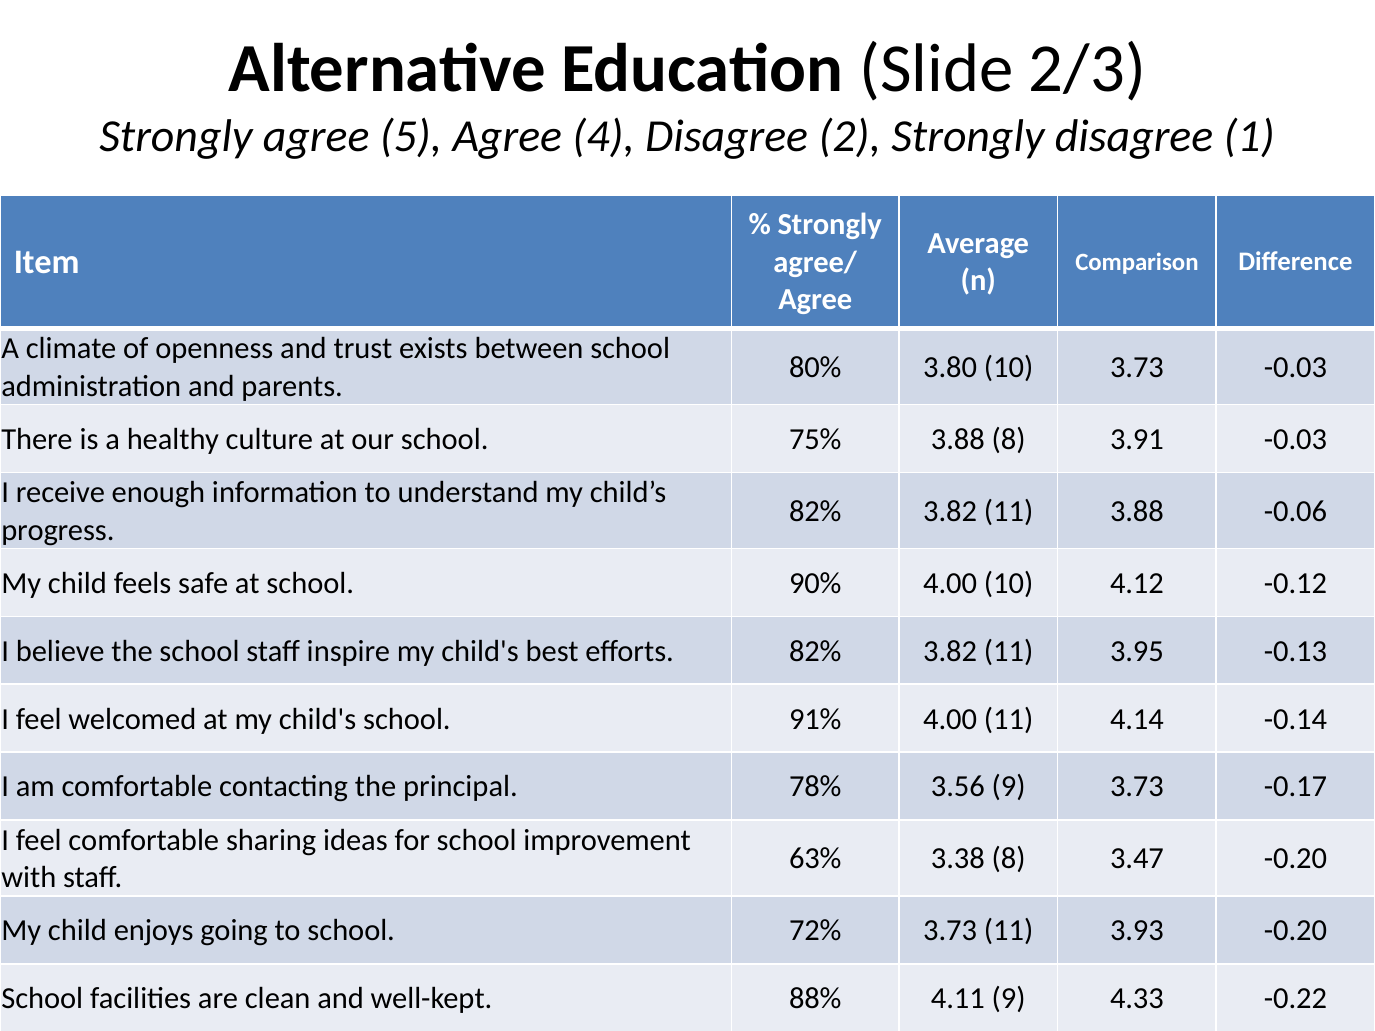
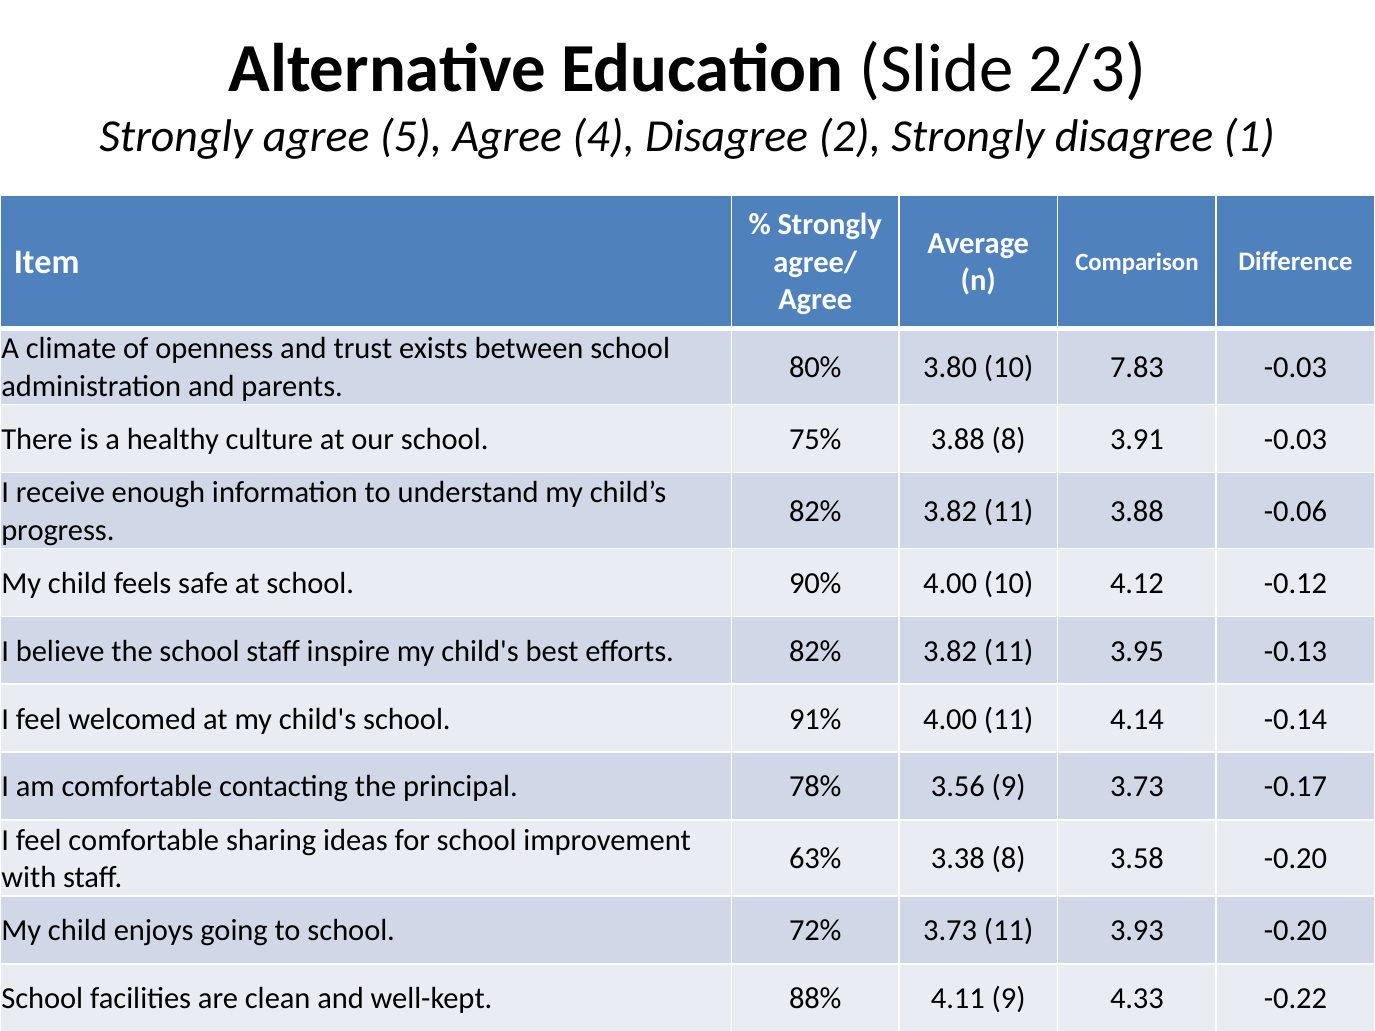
10 3.73: 3.73 -> 7.83 (1137, 368)
3.47: 3.47 -> 3.58 (1137, 859)
